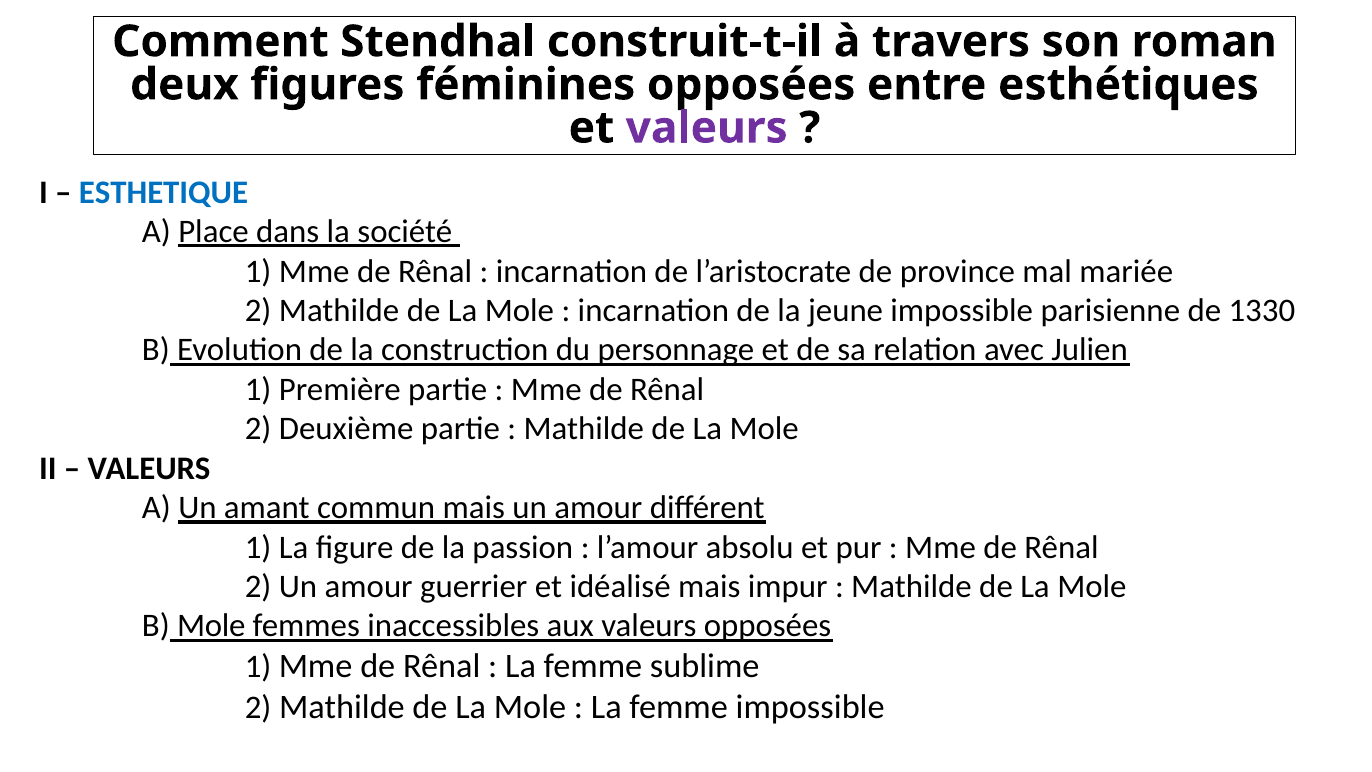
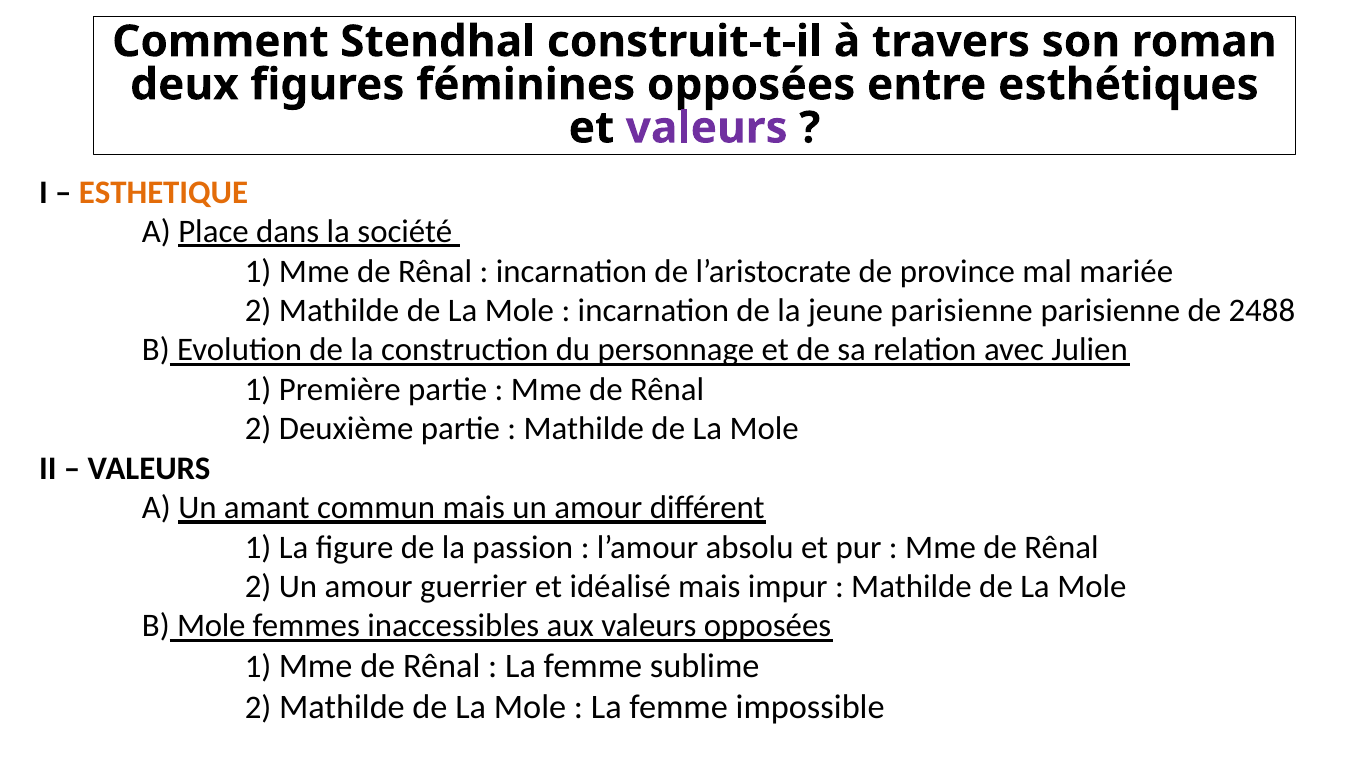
ESTHETIQUE colour: blue -> orange (164, 192)
jeune impossible: impossible -> parisienne (962, 311)
1330: 1330 -> 2488 (1262, 311)
